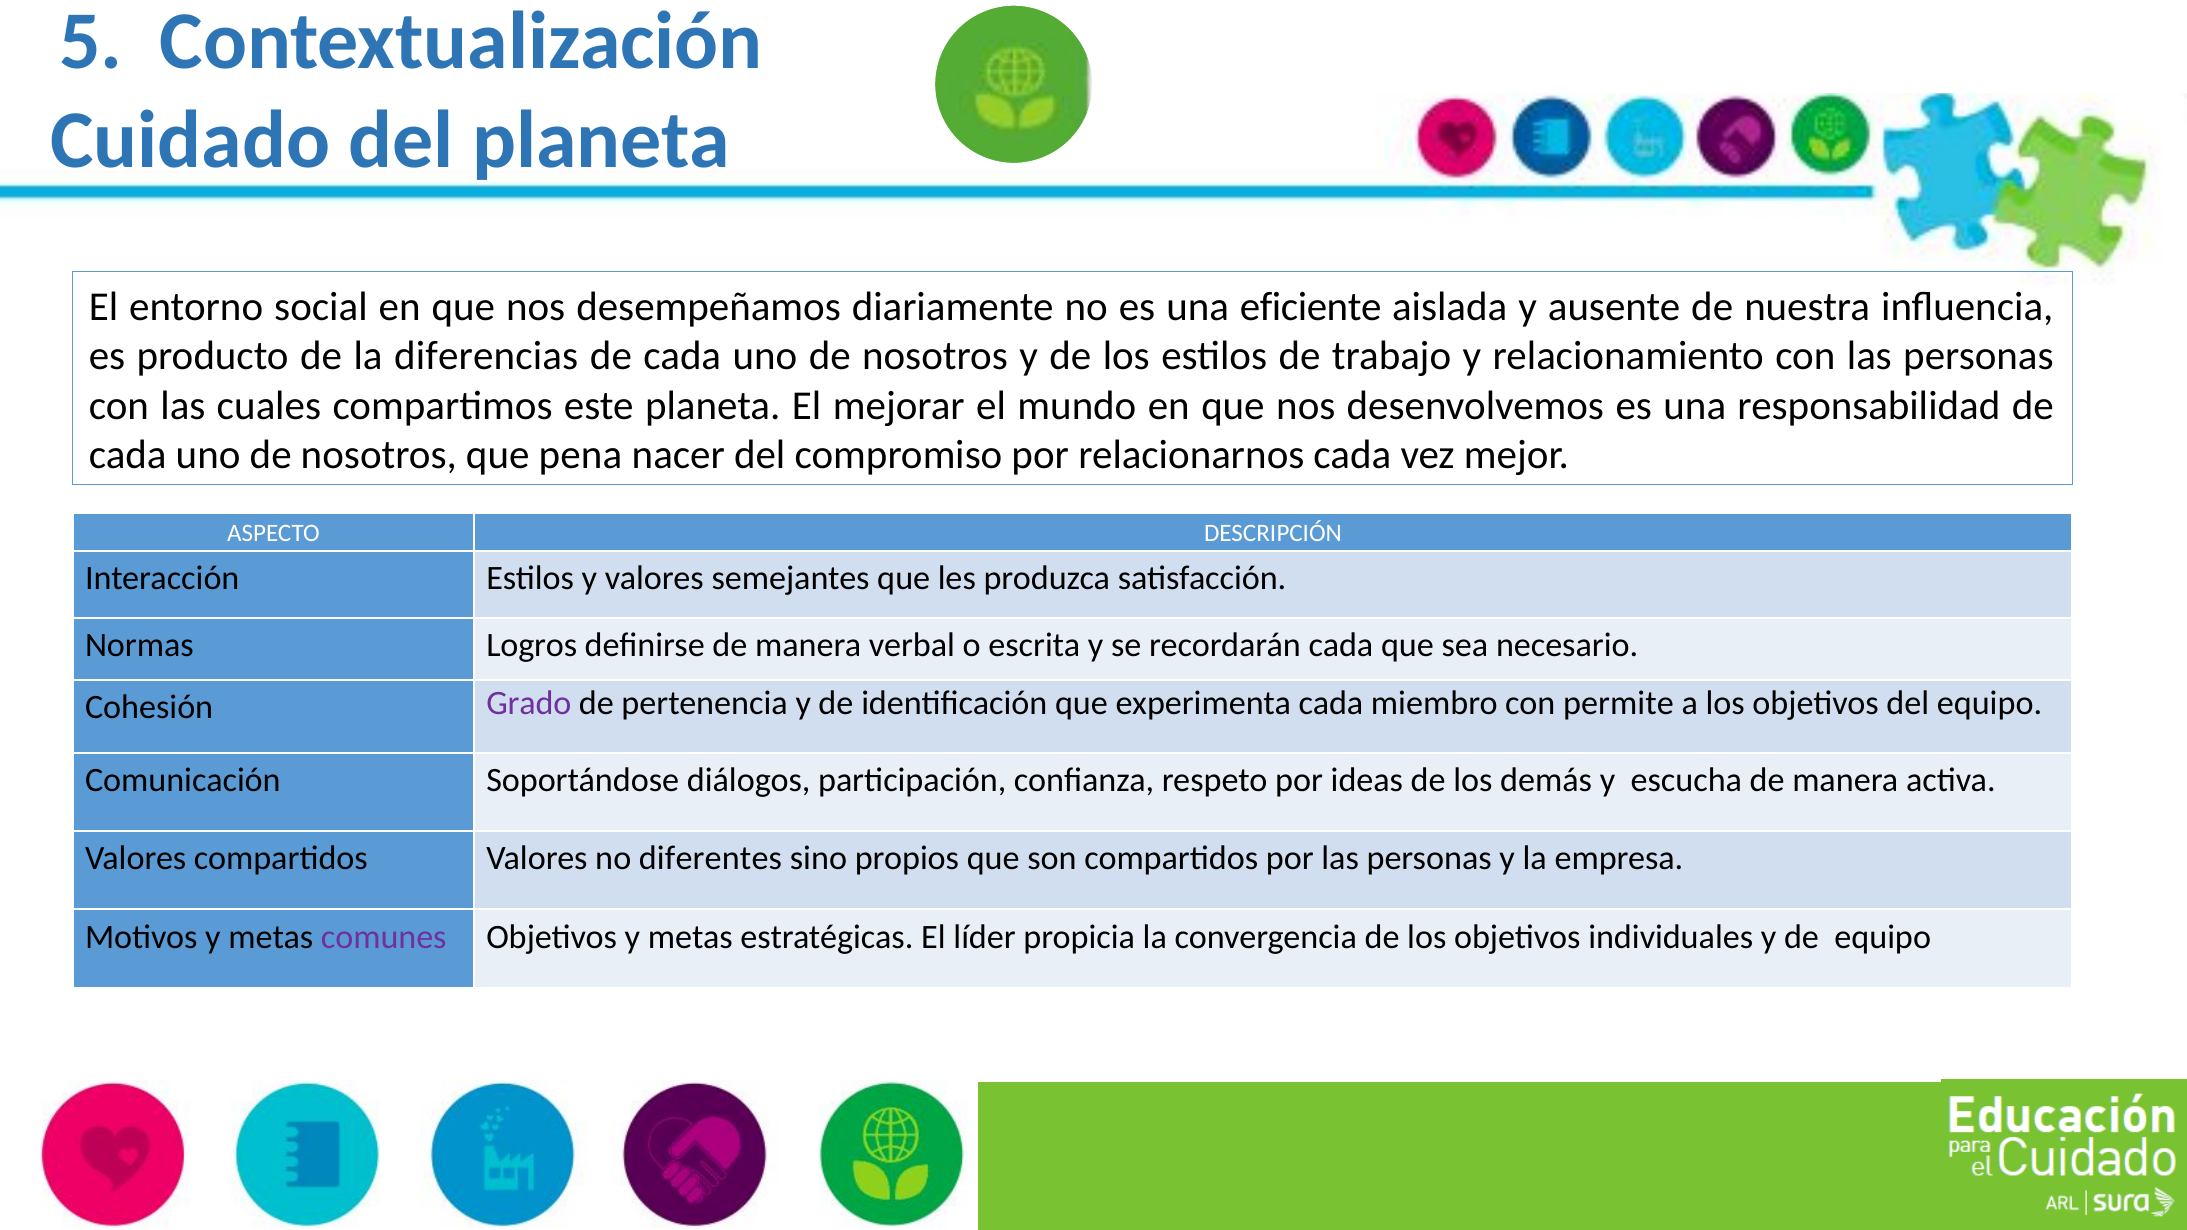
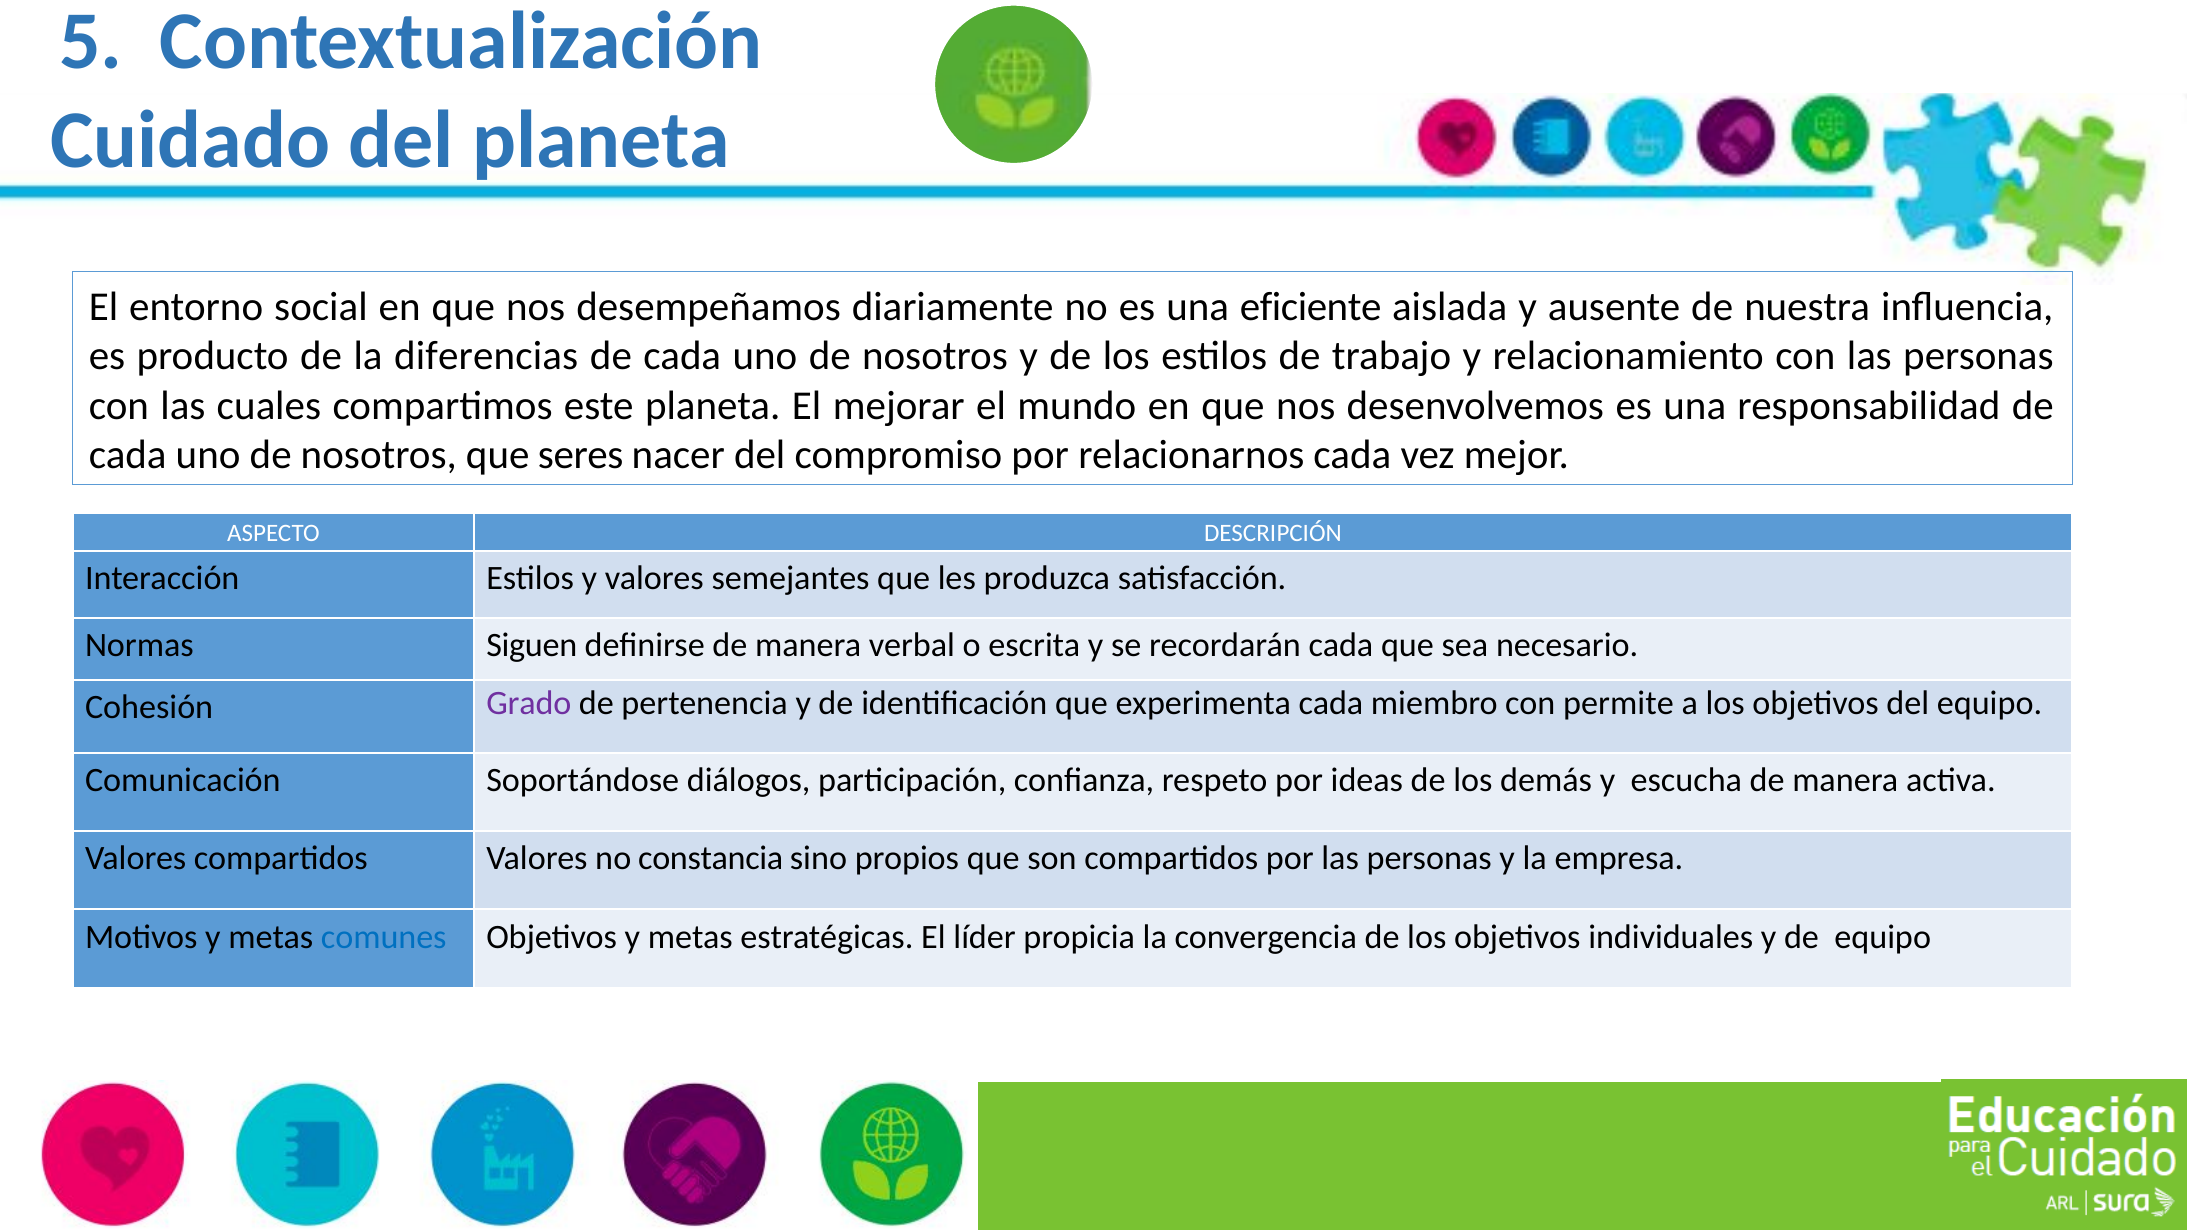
pena: pena -> seres (581, 455)
Logros: Logros -> Siguen (532, 646)
diferentes: diferentes -> constancia (711, 859)
comunes colour: purple -> blue (384, 937)
